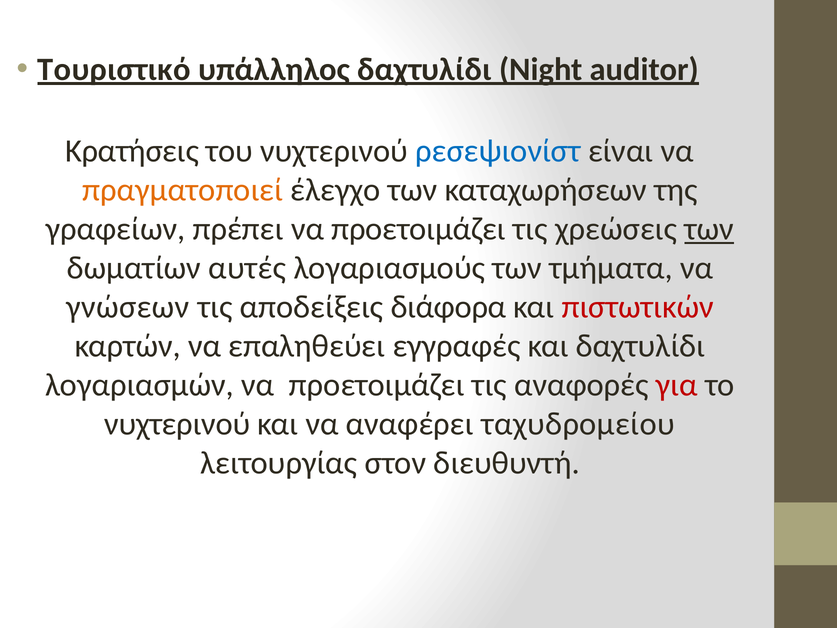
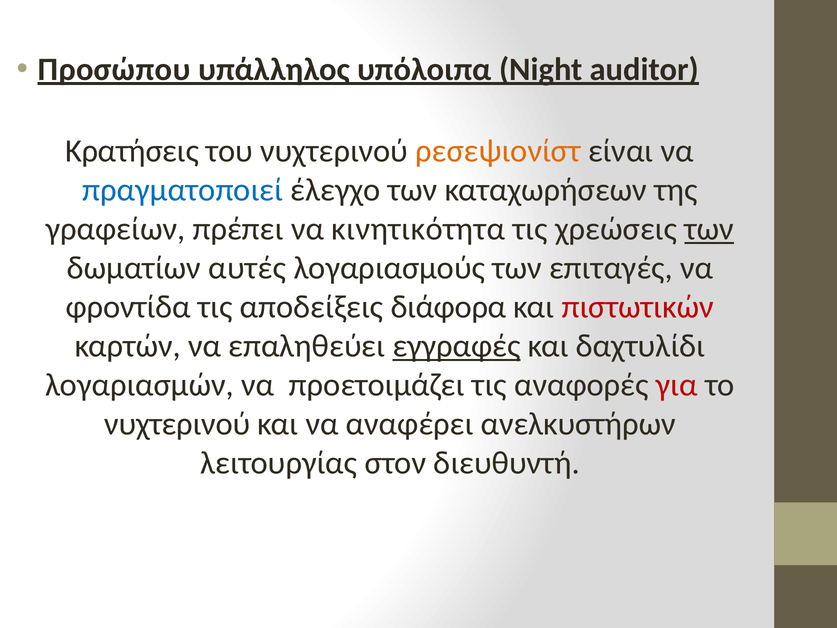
Τουριστικό: Τουριστικό -> Προσώπου (114, 70)
υπάλληλος δαχτυλίδι: δαχτυλίδι -> υπόλοιπα (424, 70)
ρεσεψιονίστ colour: blue -> orange (498, 151)
πραγματοποιεί colour: orange -> blue (183, 190)
πρέπει να προετοιμάζει: προετοιμάζει -> κινητικότητα (418, 229)
τμήματα: τμήματα -> επιταγές (611, 268)
γνώσεων: γνώσεων -> φροντίδα (128, 307)
εγγραφές underline: none -> present (456, 346)
ταχυδρομείου: ταχυδρομείου -> ανελκυστήρων (578, 424)
